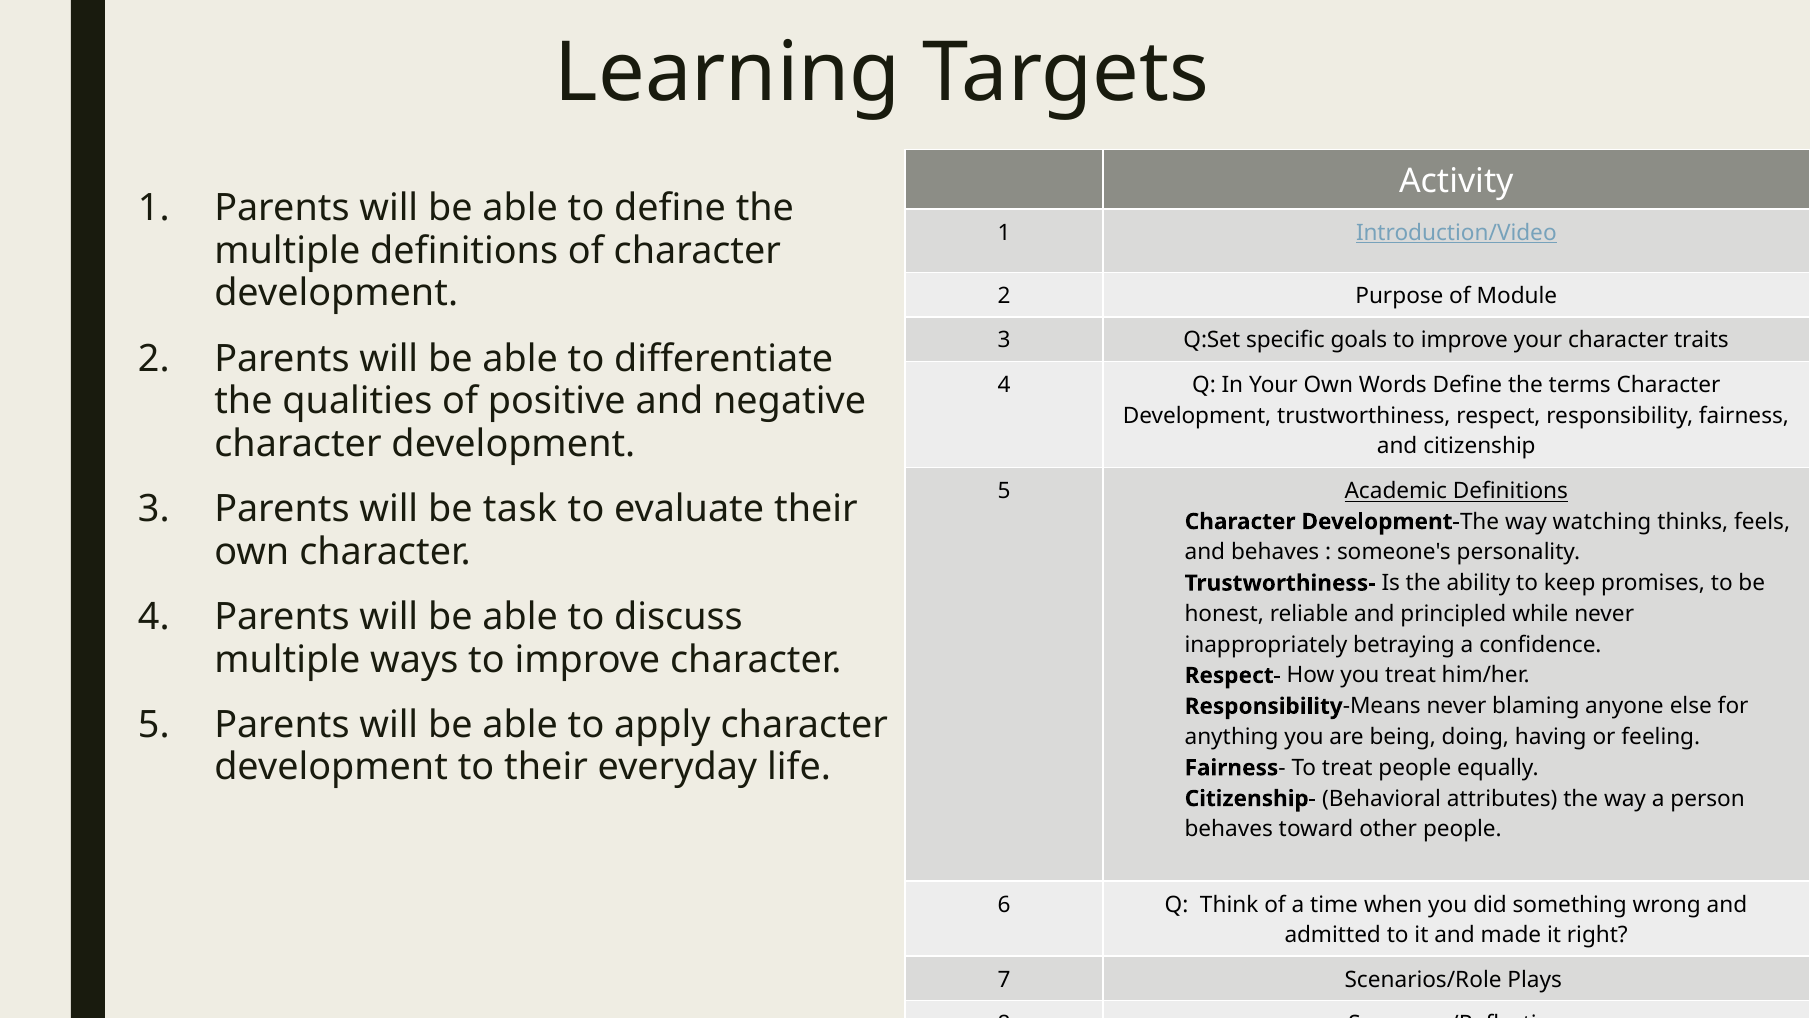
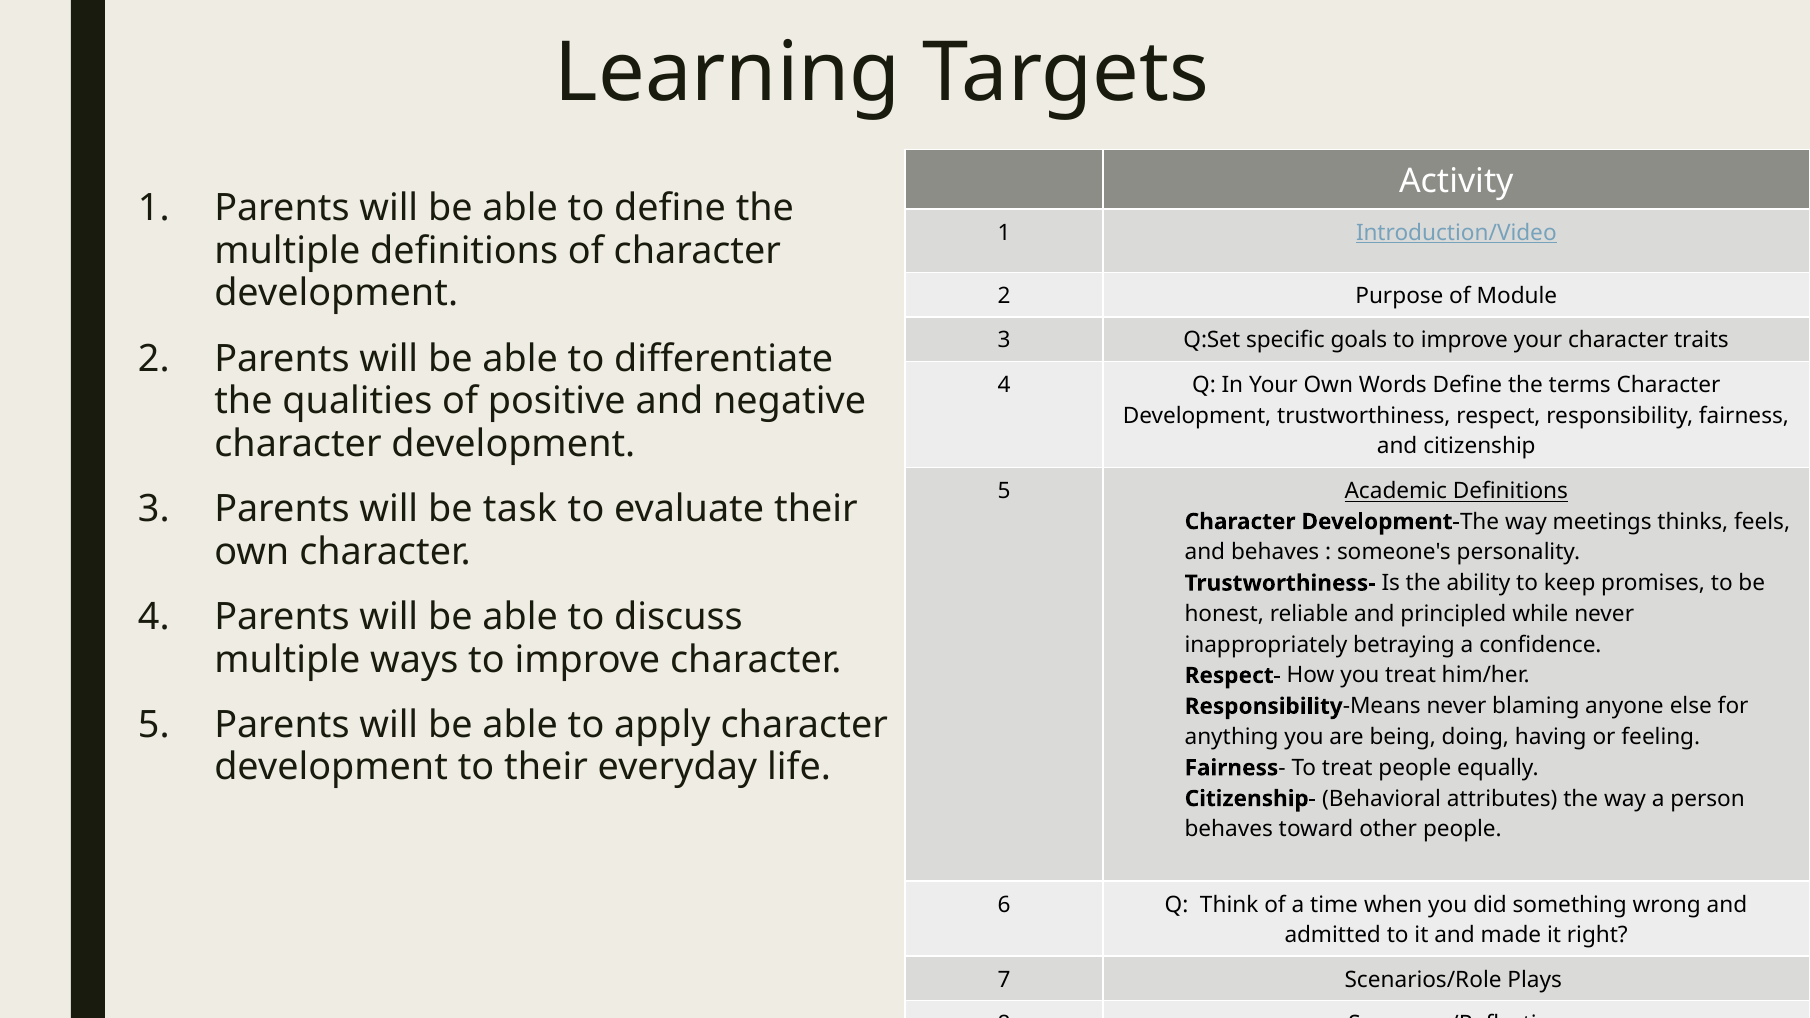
watching: watching -> meetings (1602, 522)
